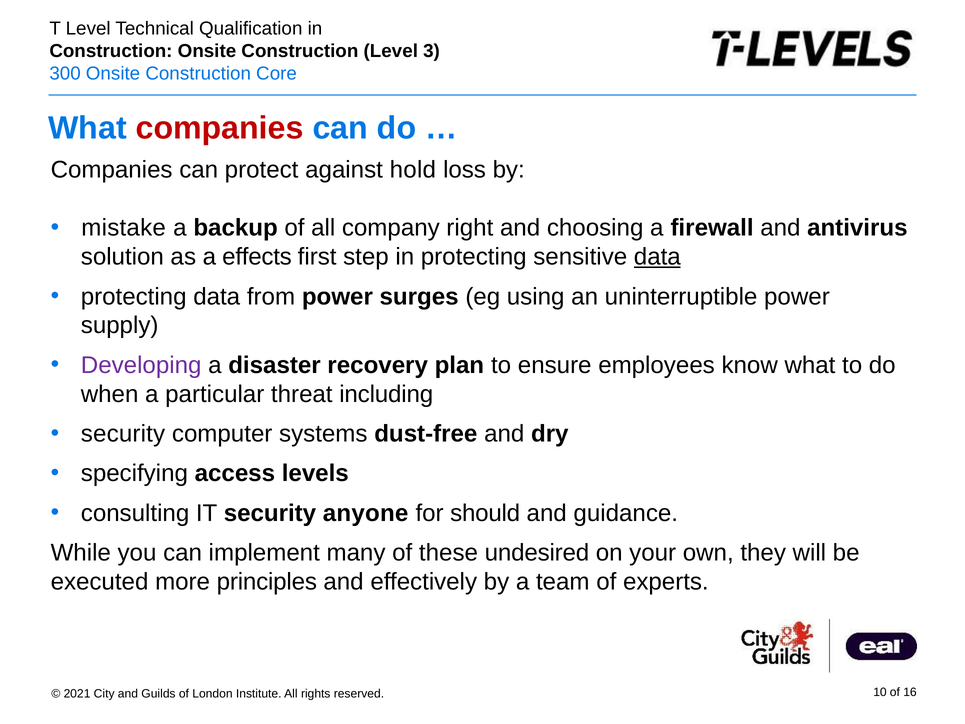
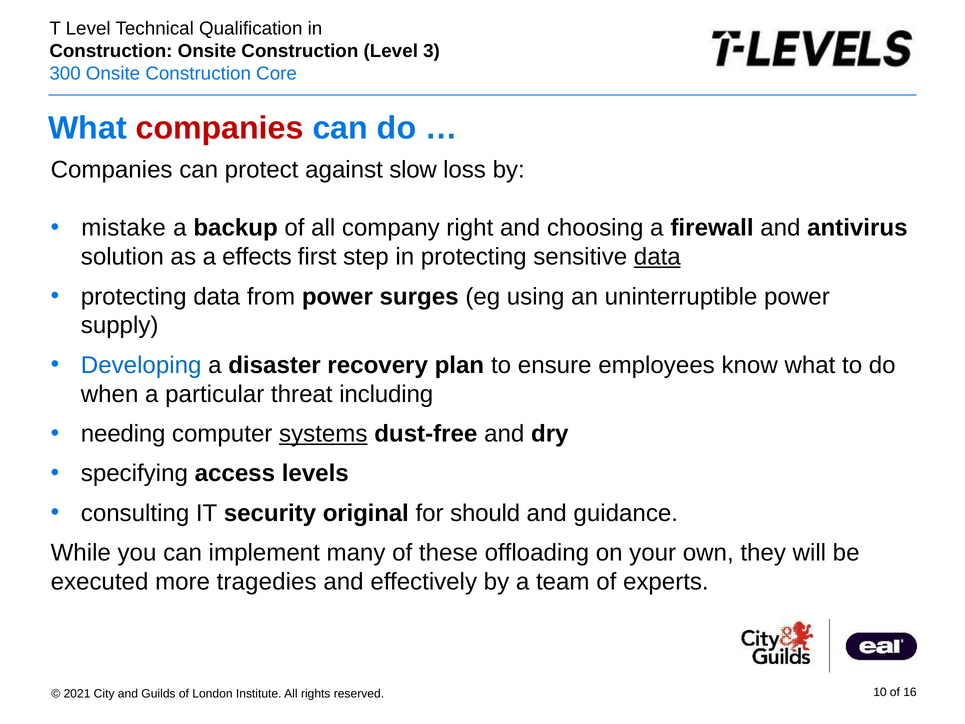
hold: hold -> slow (413, 170)
Developing colour: purple -> blue (141, 365)
security: security -> needing (123, 434)
systems underline: none -> present (323, 434)
anyone: anyone -> original (366, 513)
undesired: undesired -> offloading (537, 553)
principles: principles -> tragedies (267, 582)
